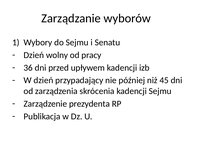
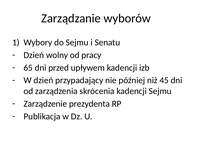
36: 36 -> 65 (28, 68)
